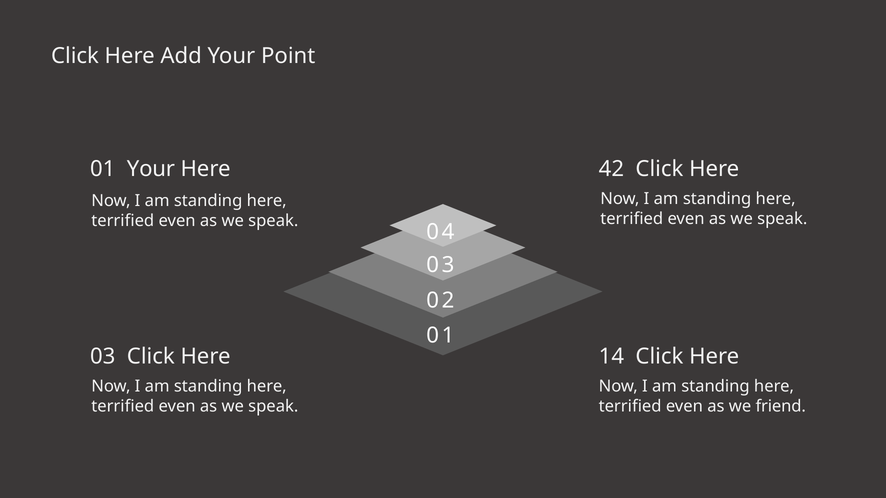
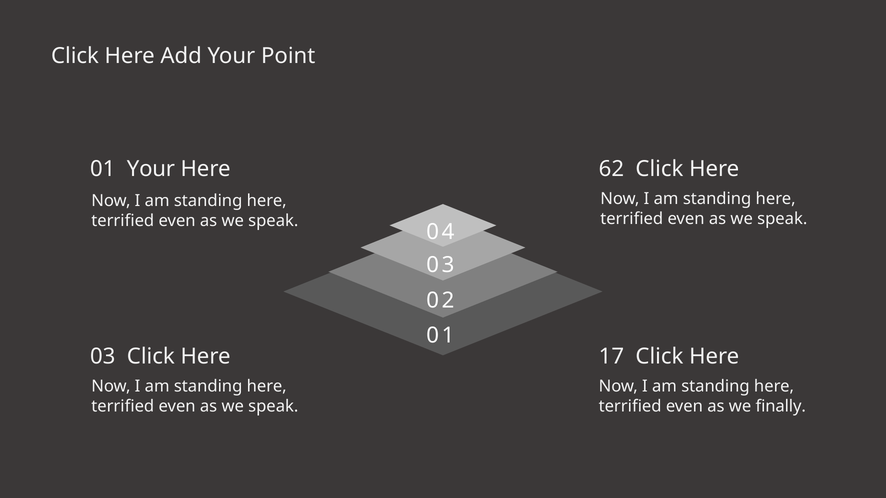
42: 42 -> 62 (611, 169)
14: 14 -> 17 (611, 357)
friend: friend -> finally (781, 406)
